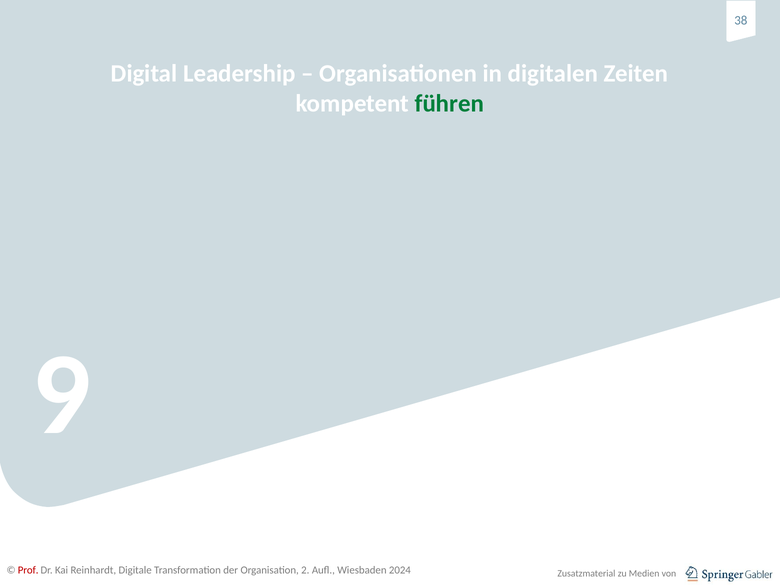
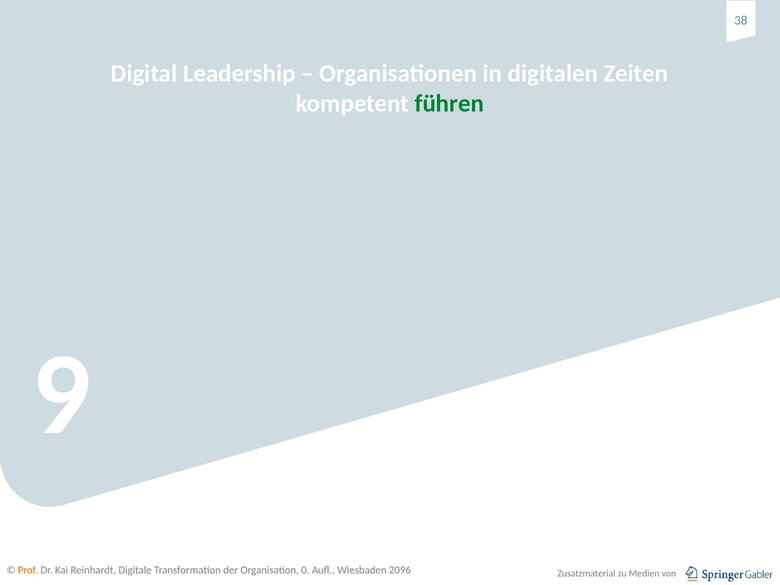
Prof colour: red -> orange (28, 570)
2: 2 -> 0 (305, 570)
2024: 2024 -> 2096 (400, 570)
